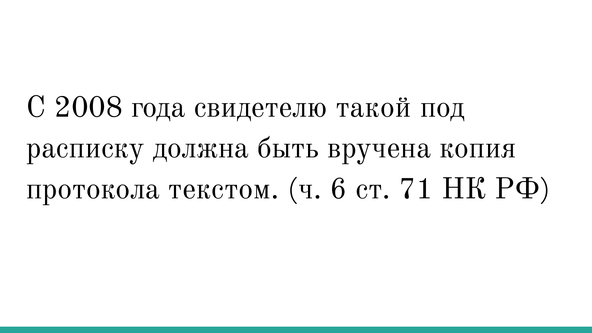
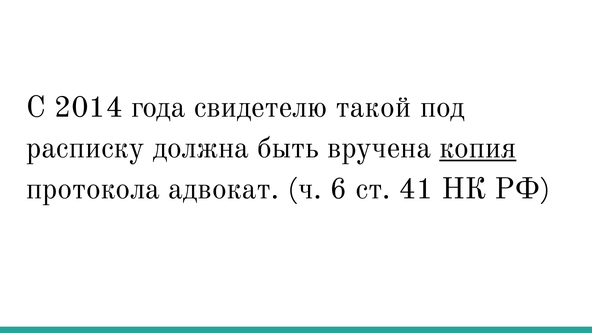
2008: 2008 -> 2014 (89, 107)
копия underline: none -> present (478, 148)
текстом: текстом -> адвокат (224, 189)
71: 71 -> 41 (416, 189)
